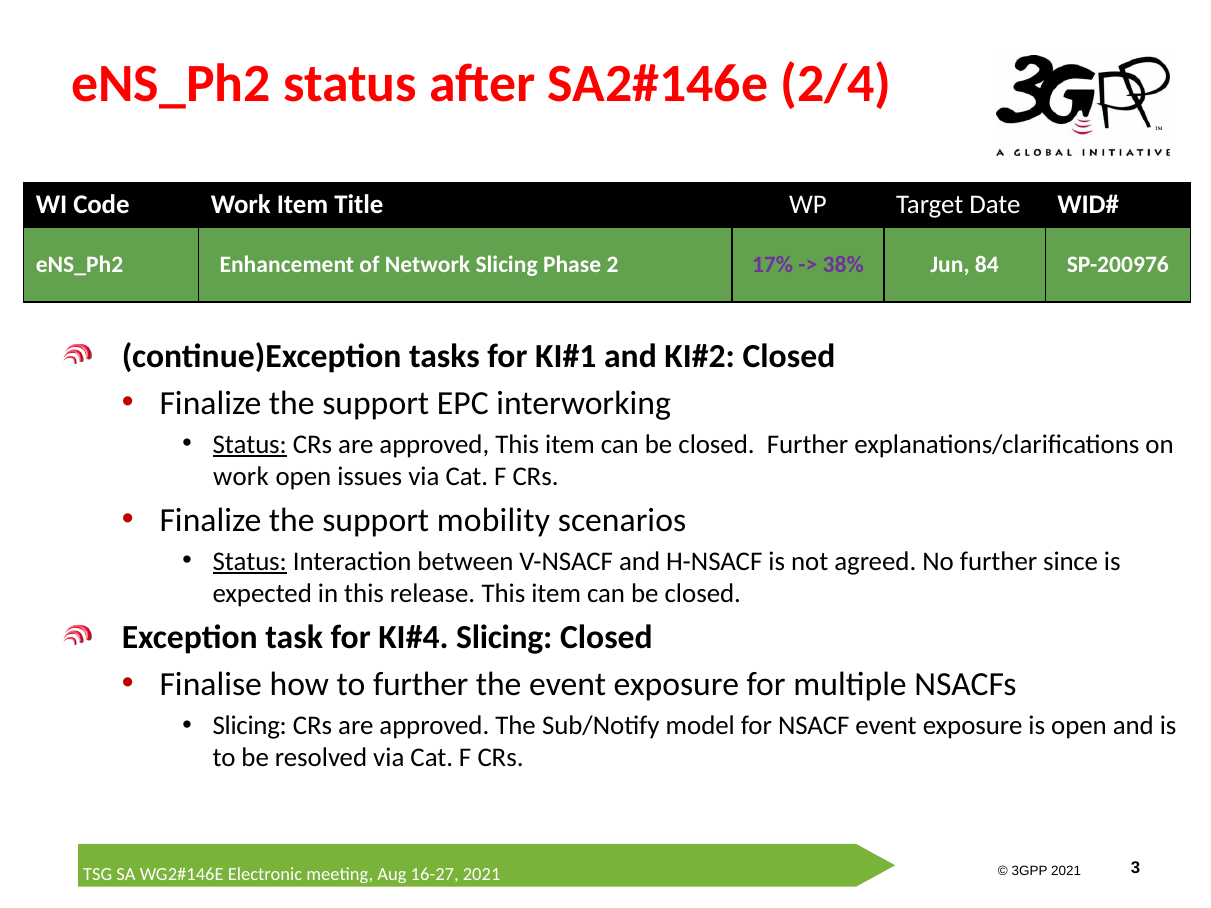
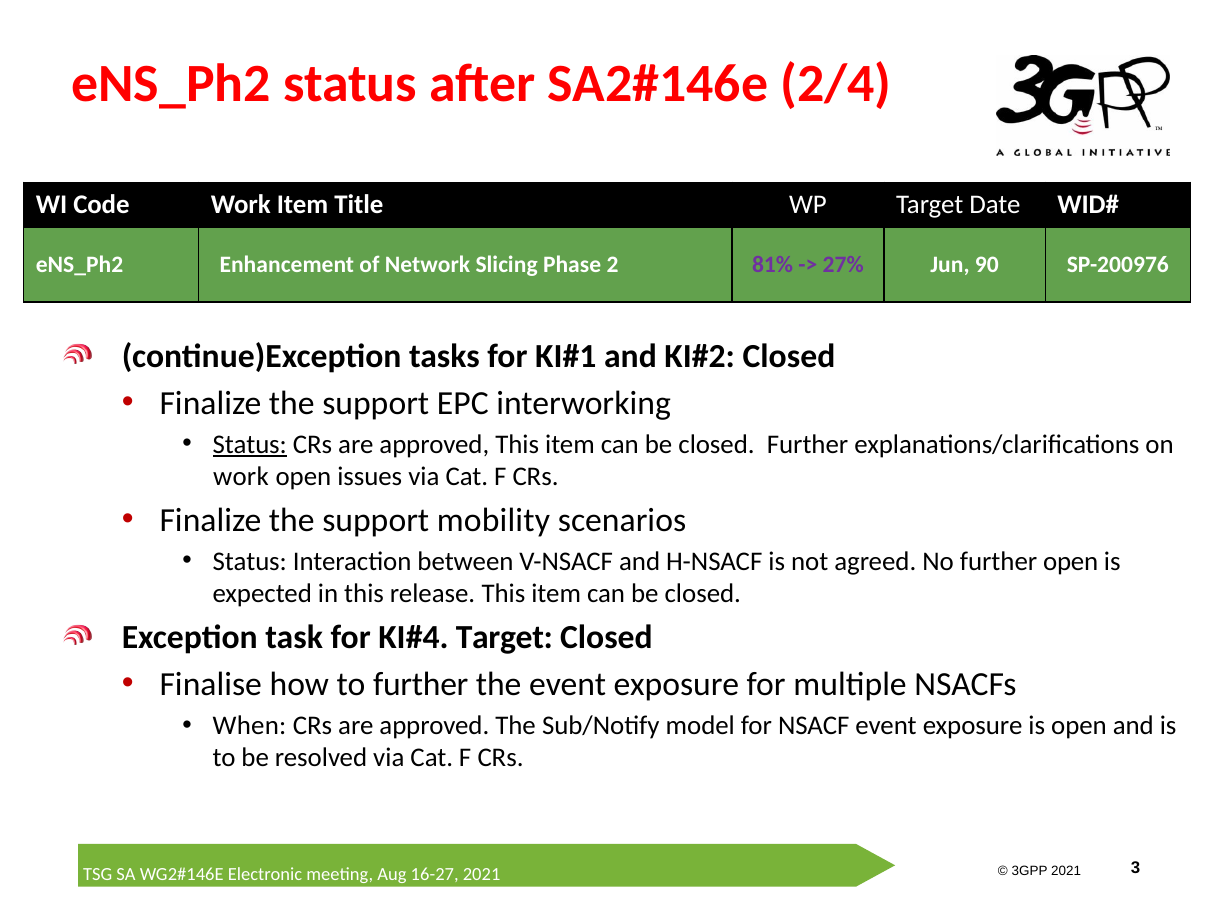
17%: 17% -> 81% (773, 265)
38%: 38% -> 27% (843, 265)
84: 84 -> 90 (987, 265)
Status underline: present -> none (250, 562)
further since: since -> open (1071, 562)
Slicing: Slicing -> Target (504, 638)
Slicing: Slicing -> When (249, 726)
